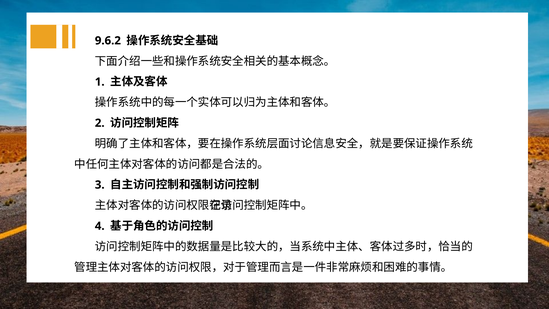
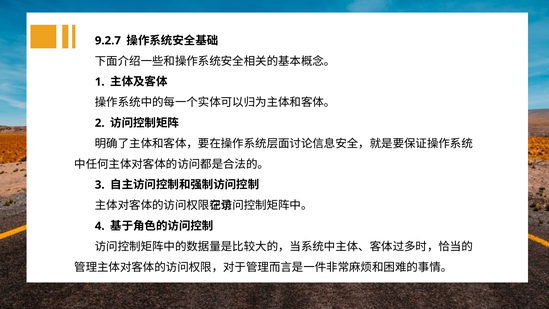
9.6.2: 9.6.2 -> 9.2.7 (108, 41)
